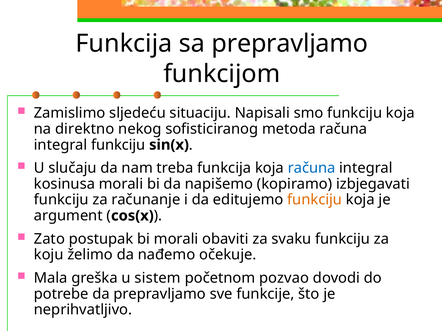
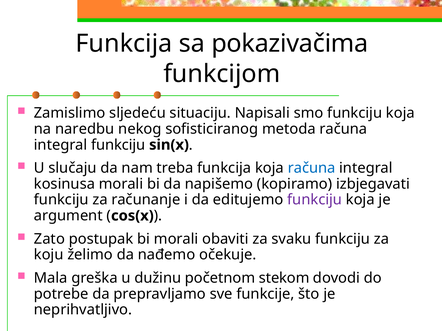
sa prepravljamo: prepravljamo -> pokazivačima (290, 44)
direktno: direktno -> naredbu (85, 129)
funkciju colour: orange -> purple (315, 200)
sistem: sistem -> dužinu (158, 278)
pozvao: pozvao -> stekom (284, 278)
